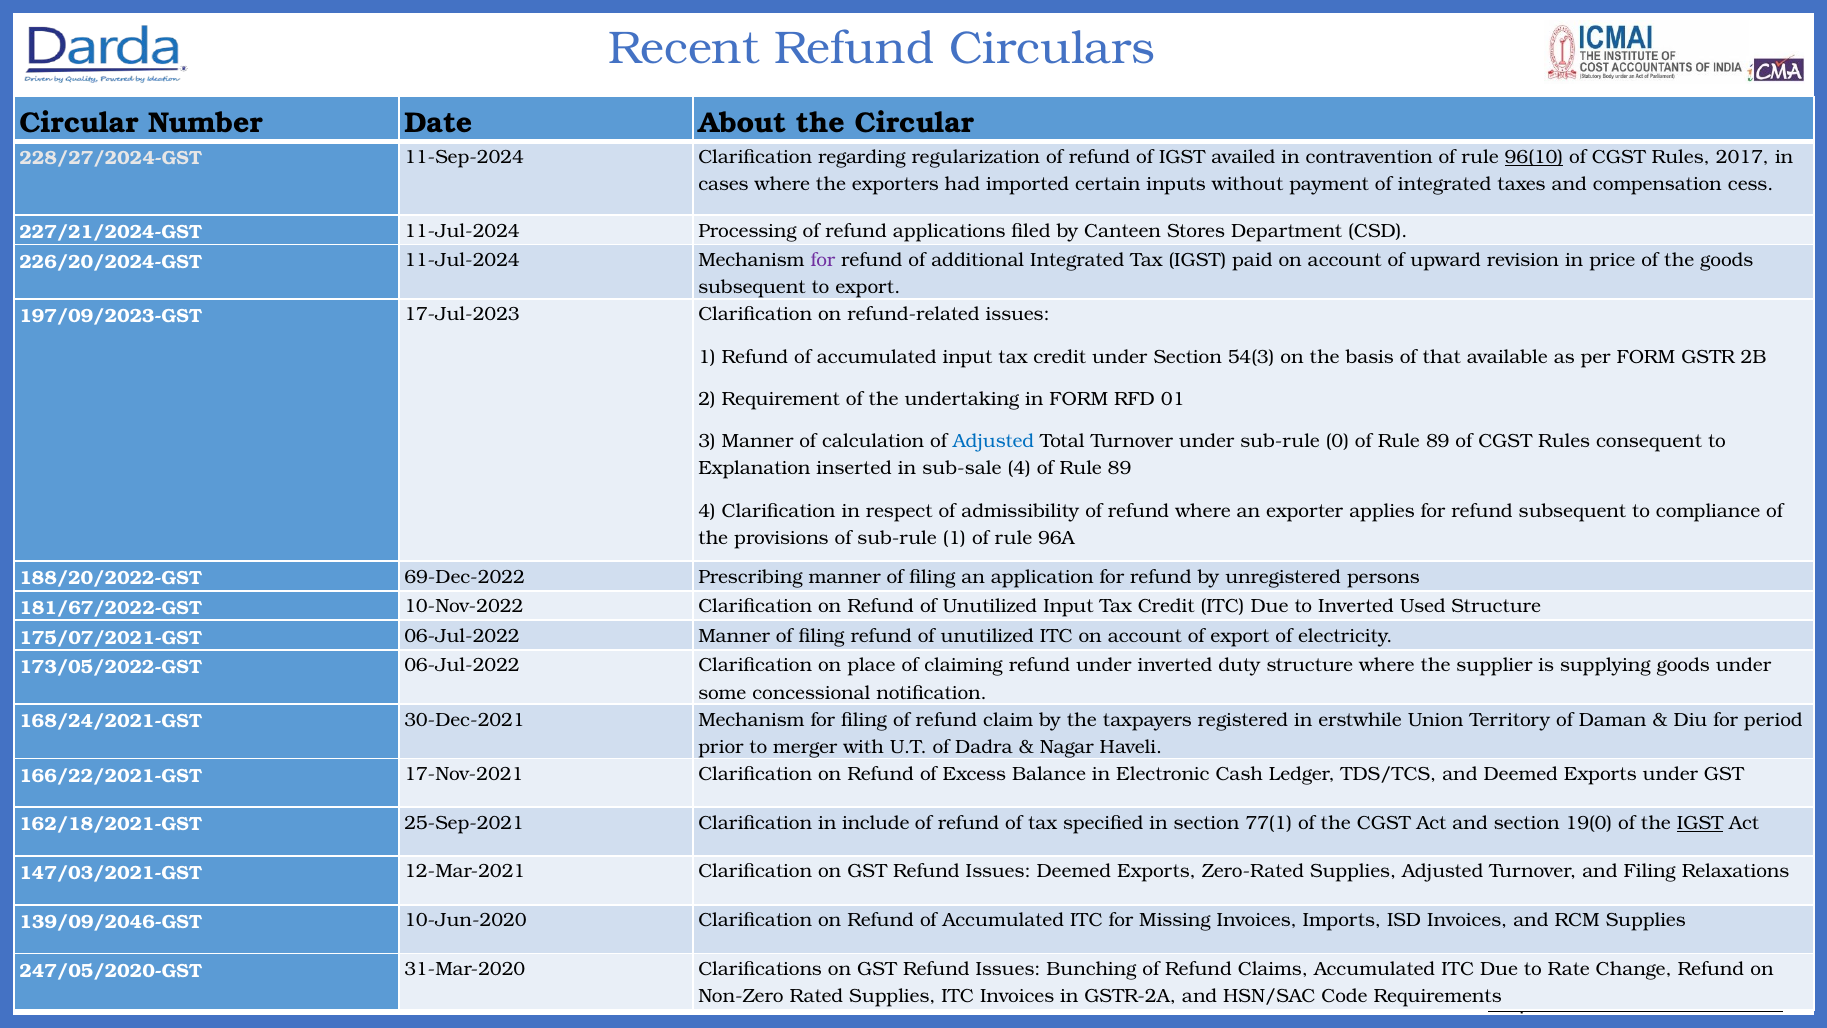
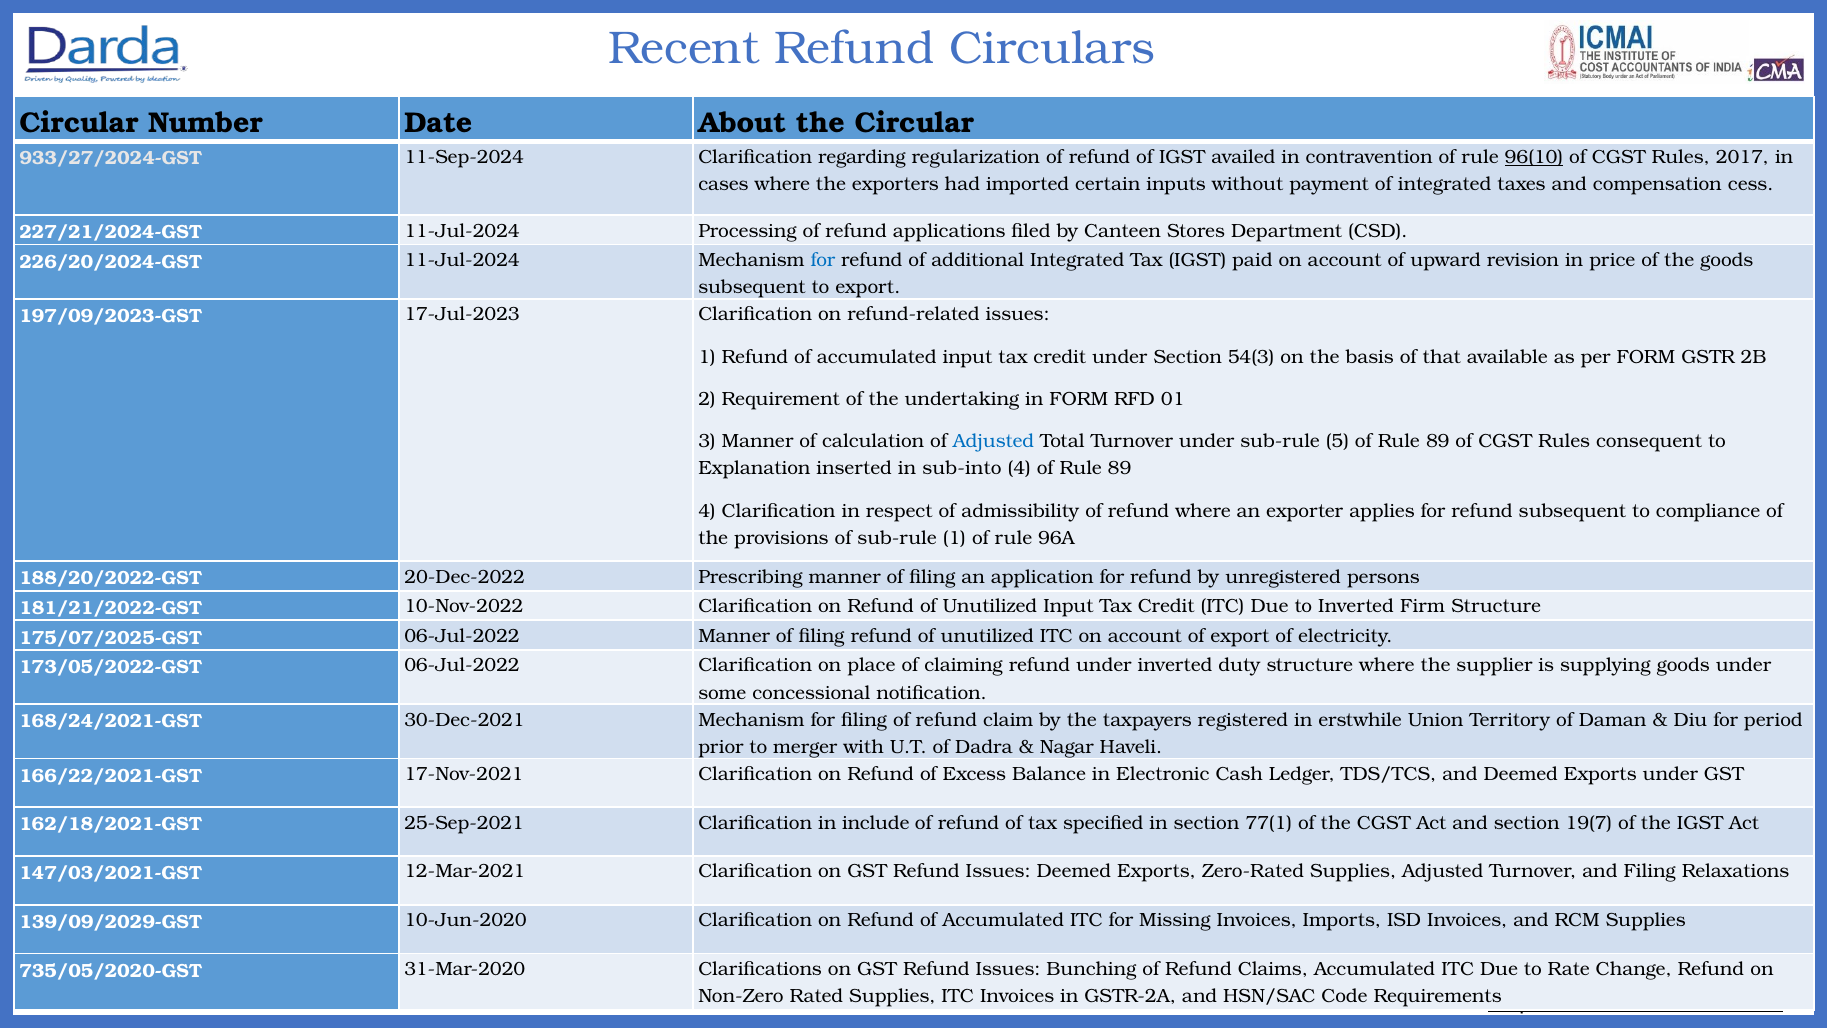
228/27/2024-GST: 228/27/2024-GST -> 933/27/2024-GST (111, 159)
for colour: purple -> blue (823, 260)
0: 0 -> 5 (1337, 441)
sub-sale: sub-sale -> sub-into (962, 468)
69-Dec-2022: 69-Dec-2022 -> 20-Dec-2022 (465, 577)
181/67/2022-GST: 181/67/2022-GST -> 181/21/2022-GST (111, 608)
Used: Used -> Firm (1423, 606)
175/07/2021-GST: 175/07/2021-GST -> 175/07/2025-GST (111, 638)
19(0: 19(0 -> 19(7 (1589, 823)
IGST underline: present -> none (1700, 823)
139/09/2046-GST: 139/09/2046-GST -> 139/09/2029-GST (111, 922)
247/05/2020-GST: 247/05/2020-GST -> 735/05/2020-GST (111, 971)
